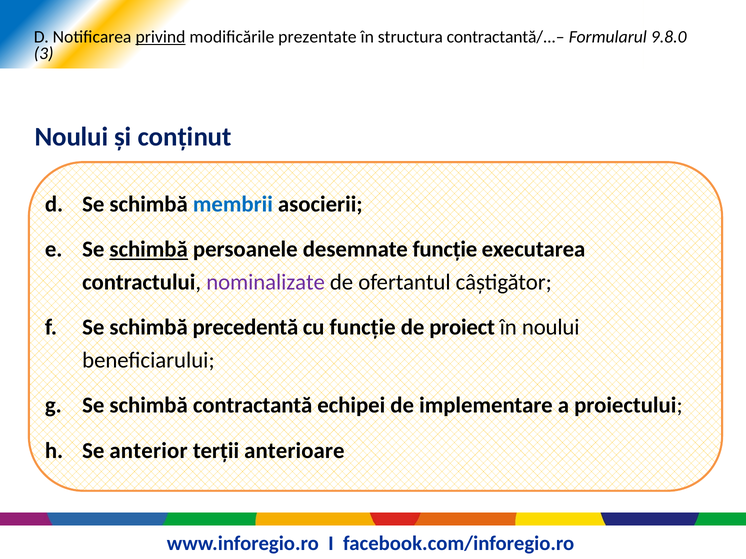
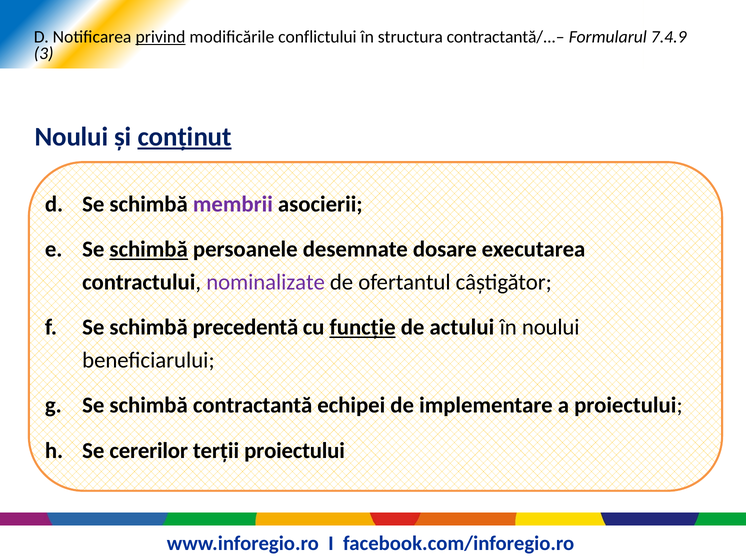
prezentate: prezentate -> conflictului (317, 37)
9.8.0: 9.8.0 -> 7.4.9 (669, 37)
conținut underline: none -> present (185, 137)
membrii colour: blue -> purple (233, 204)
desemnate funcție: funcție -> dosare (445, 250)
funcție underline: none -> present (363, 328)
proiect: proiect -> actului (462, 328)
anterior: anterior -> cererilor (149, 451)
terții anterioare: anterioare -> proiectului (295, 451)
